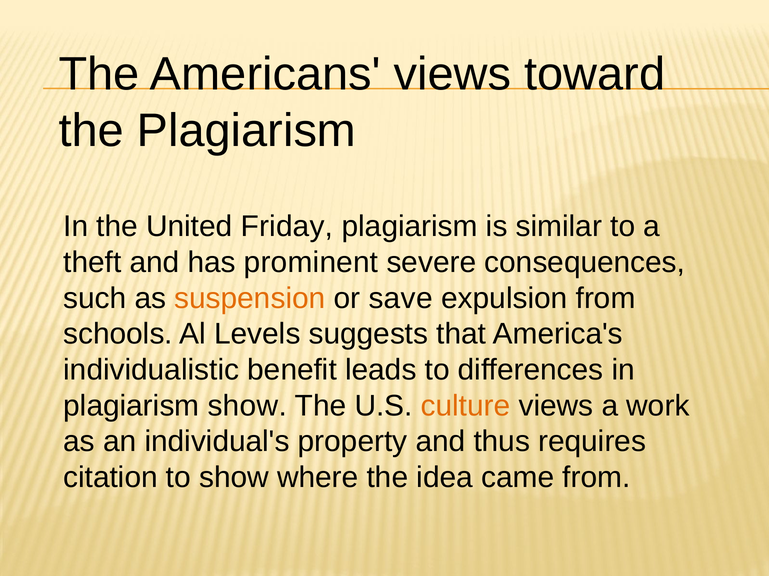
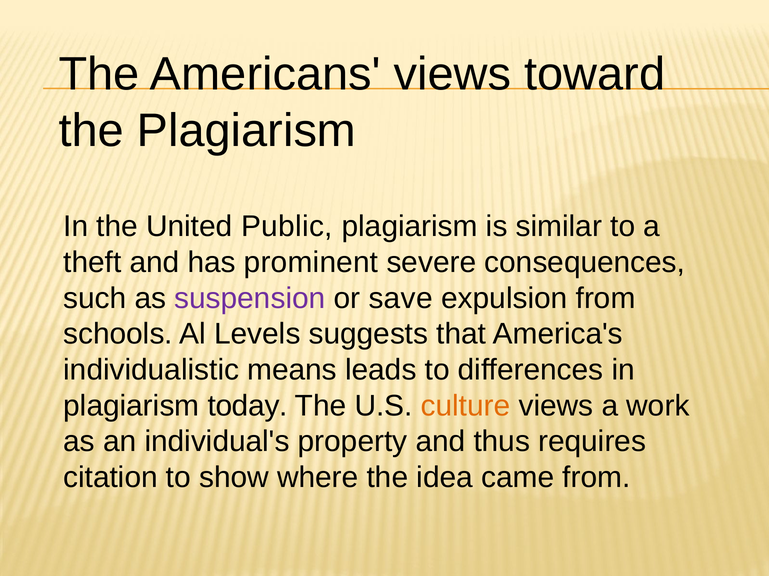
Friday: Friday -> Public (287, 227)
suspension colour: orange -> purple (250, 299)
benefit: benefit -> means (292, 370)
plagiarism show: show -> today (248, 406)
